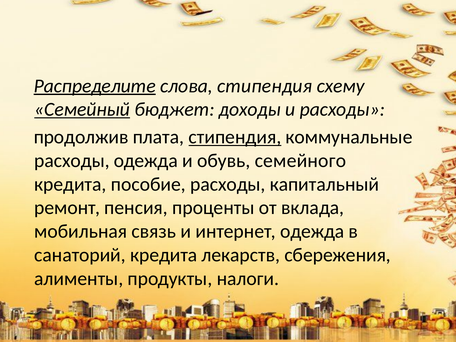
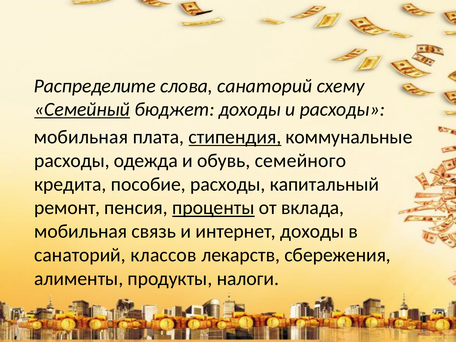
Распределите underline: present -> none (95, 86)
слова стипендия: стипендия -> санаторий (265, 86)
продолжив: продолжив -> мобильная (81, 137)
проценты underline: none -> present (213, 208)
интернет одежда: одежда -> доходы (312, 231)
санаторий кредита: кредита -> классов (164, 255)
